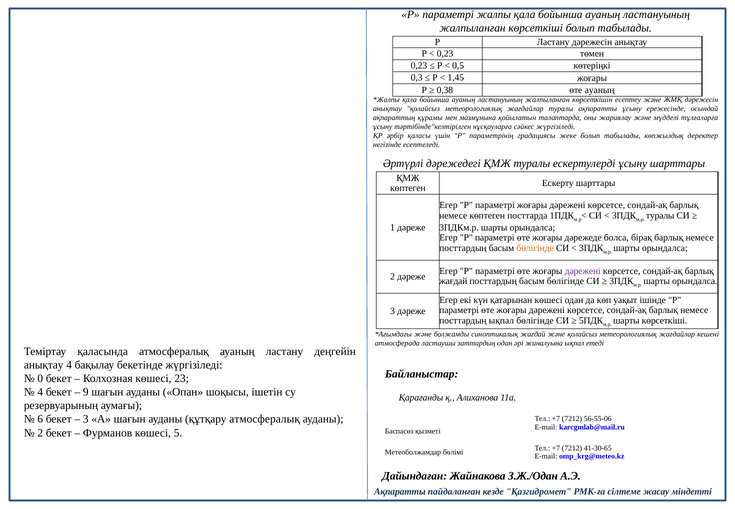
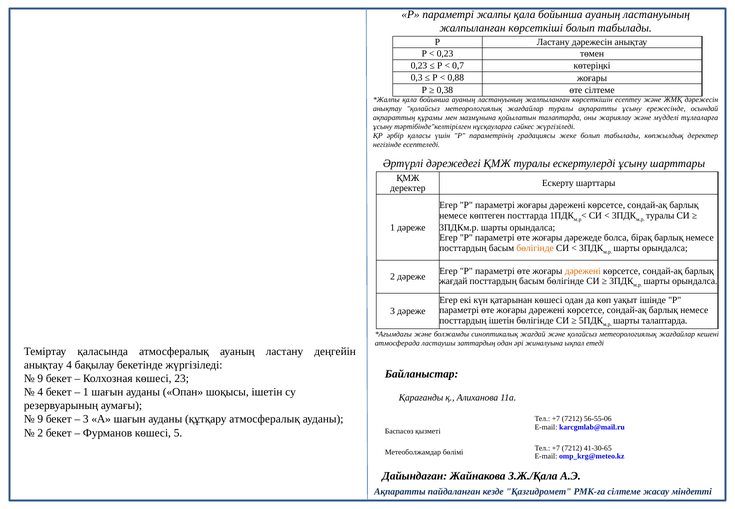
0,5: 0,5 -> 0,7 (458, 66)
1,45: 1,45 -> 0,88 (456, 78)
өте ауаның: ауаның -> сілтеме (600, 90)
көптеген: көптеген -> деректер (408, 188)
дәрежені colour: purple -> orange (583, 271)
посттардың ықпал: ықпал -> ішетін (502, 321)
шарты көрсеткіші: көрсеткіші -> талаптарда (665, 321)
0: 0 -> 9 (40, 378)
9: 9 -> 1 (86, 392)
6: 6 -> 9 (40, 419)
З.Ж./Одан: З.Ж./Одан -> З.Ж./Қала (533, 476)
